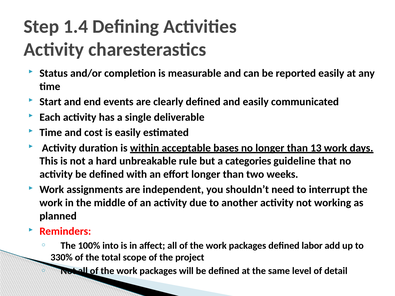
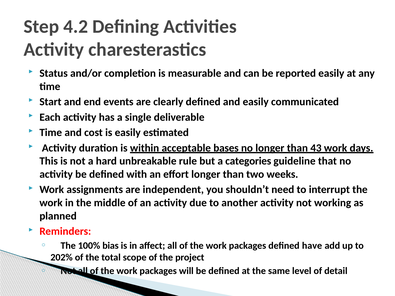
1.4: 1.4 -> 4.2 (76, 27)
13: 13 -> 43 (316, 148)
into: into -> bias (111, 246)
labor: labor -> have (312, 246)
330%: 330% -> 202% (62, 258)
